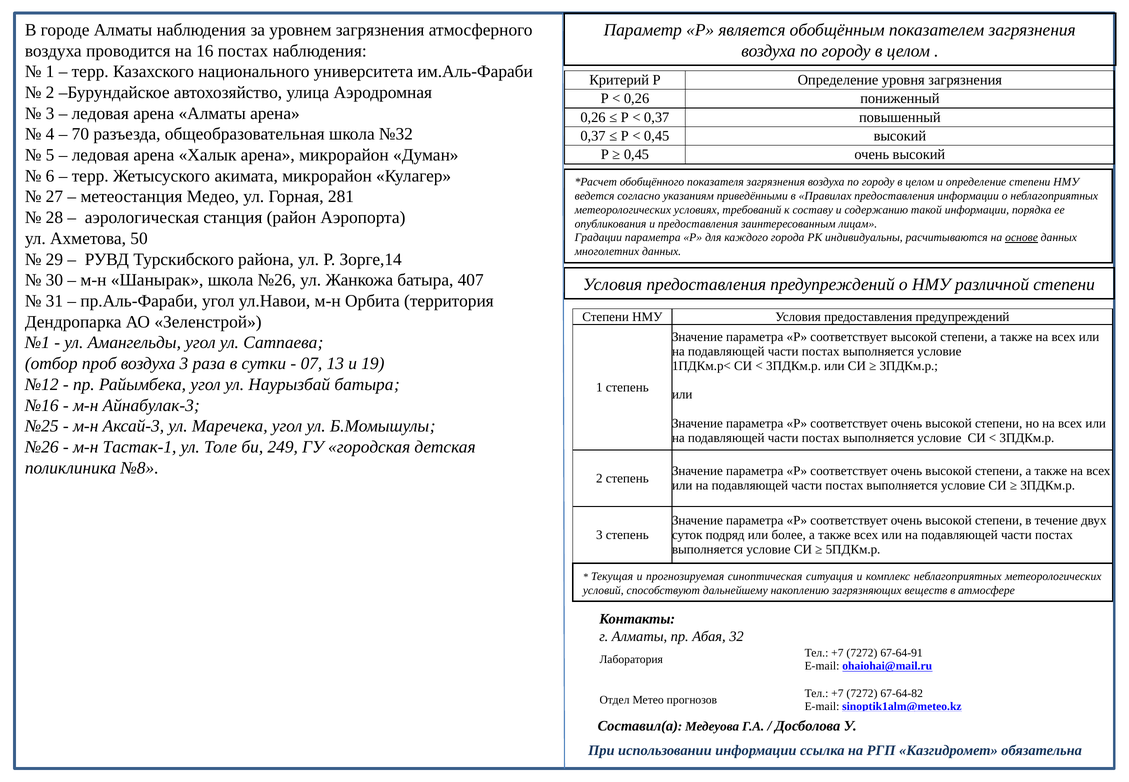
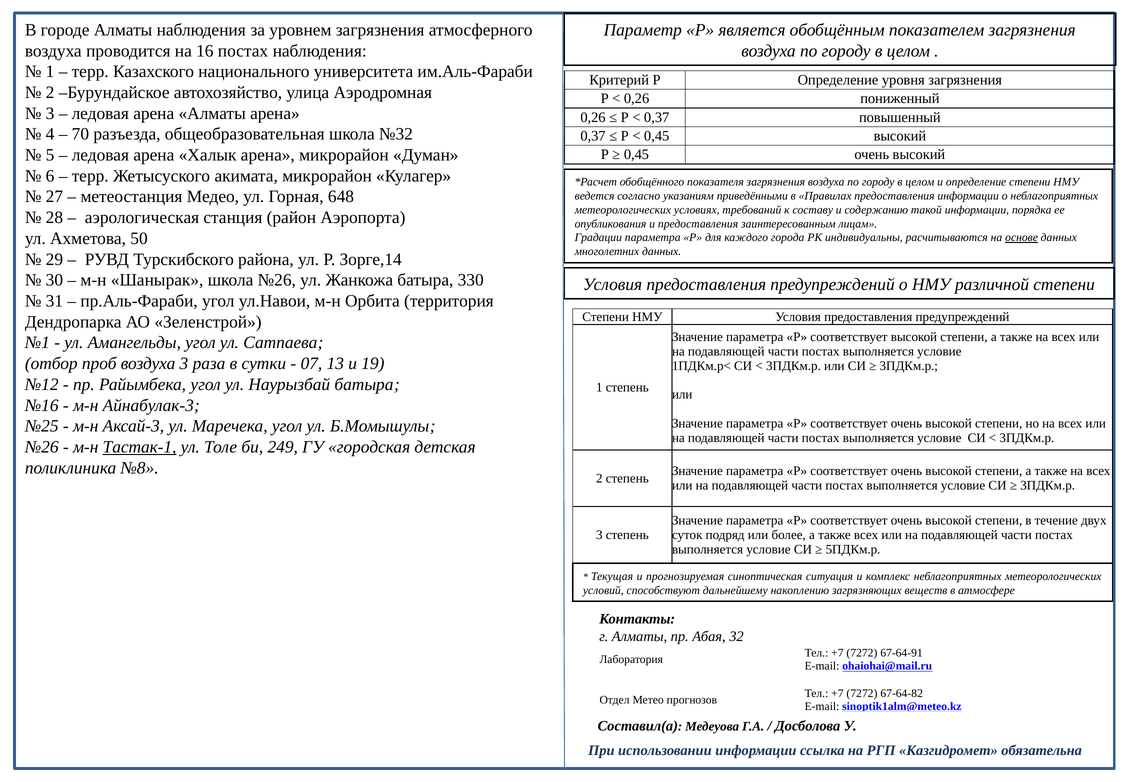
281: 281 -> 648 (341, 197)
407: 407 -> 330 (471, 280)
Тастак-1 underline: none -> present (140, 447)
